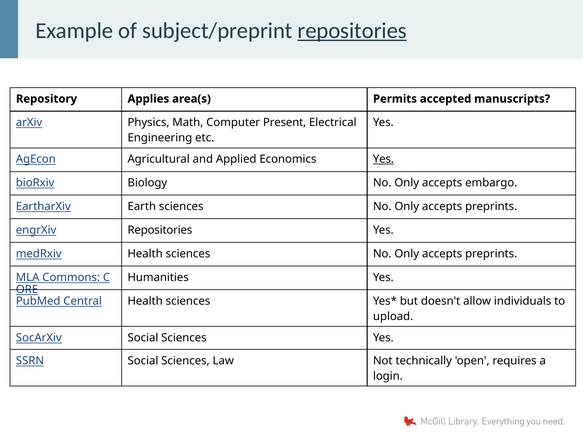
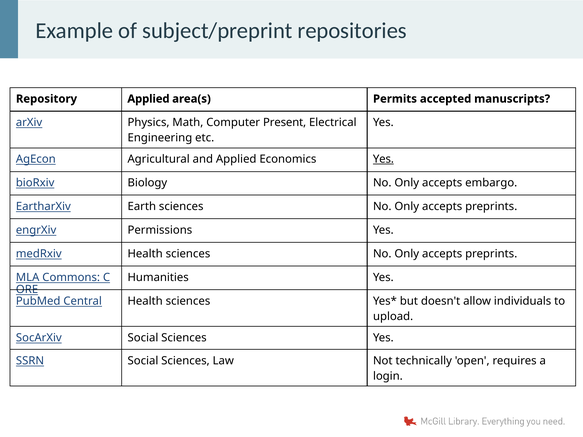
repositories underline: present -> none (352, 31)
Repository Applies: Applies -> Applied (148, 99)
engrXiv Repositories: Repositories -> Permissions (160, 230)
